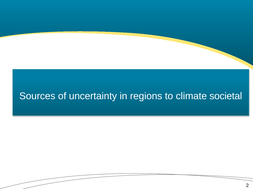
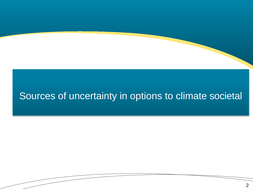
regions: regions -> options (146, 96)
